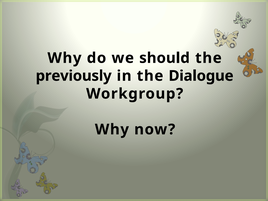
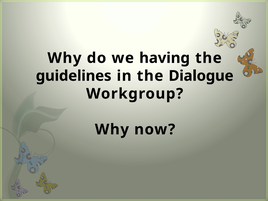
should: should -> having (165, 58)
previously: previously -> guidelines (74, 76)
